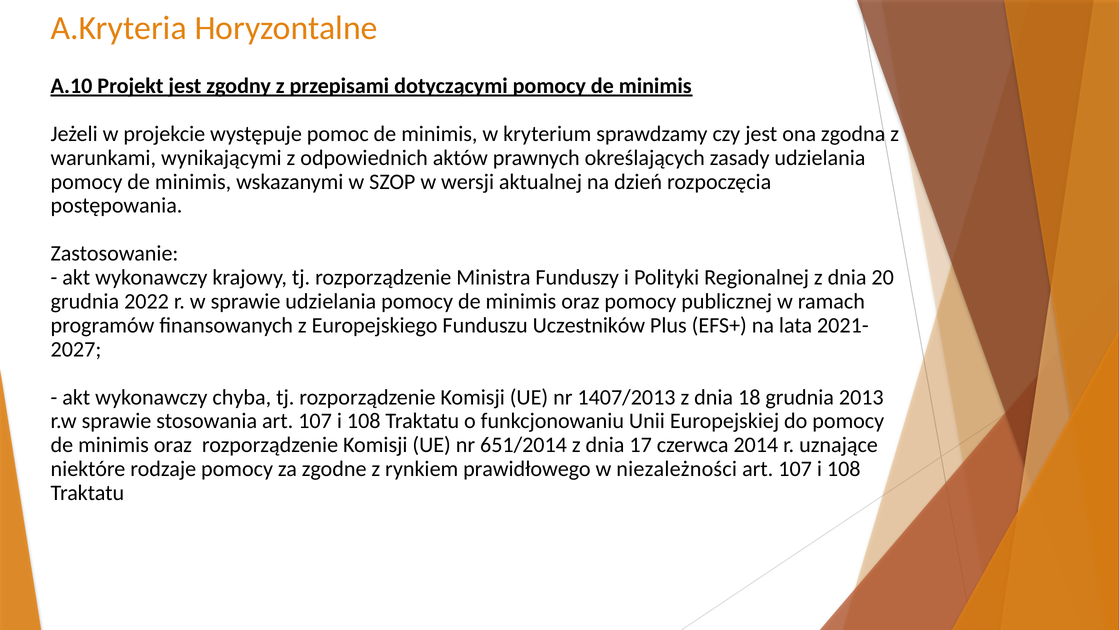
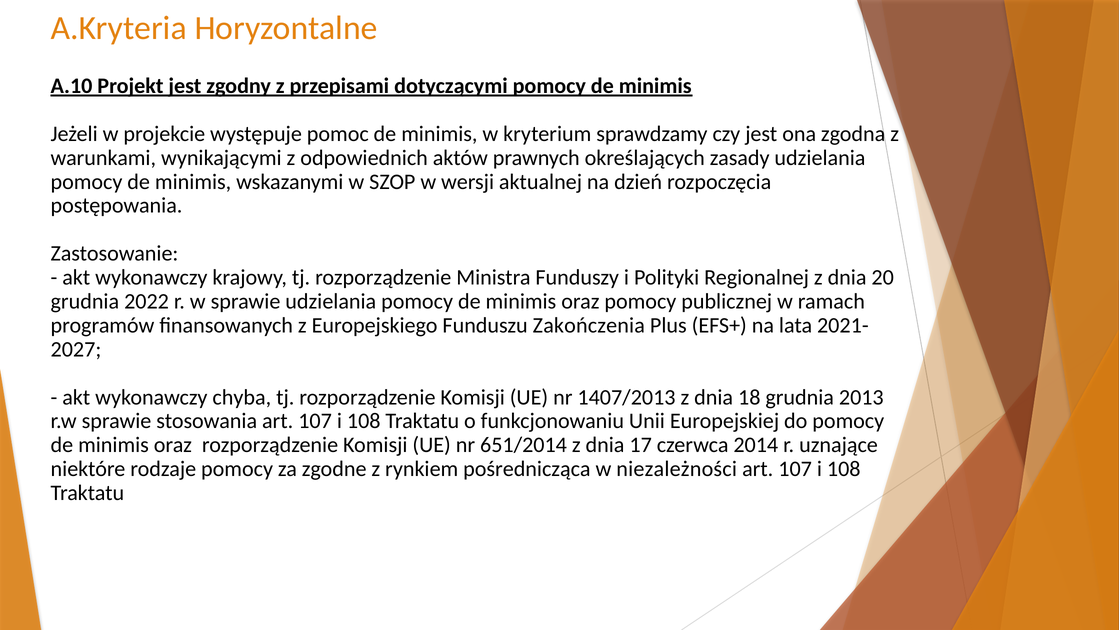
Uczestników: Uczestników -> Zakończenia (589, 325)
prawidłowego: prawidłowego -> pośrednicząca (527, 469)
